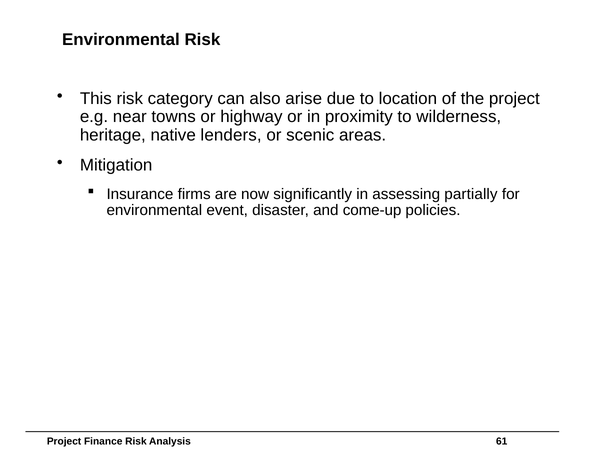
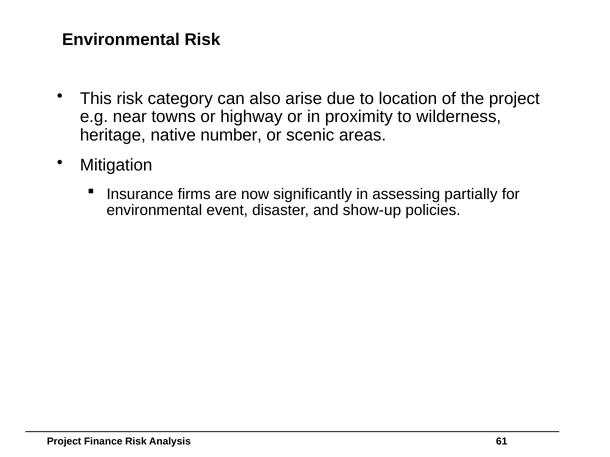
lenders: lenders -> number (231, 135)
come-up: come-up -> show-up (372, 211)
